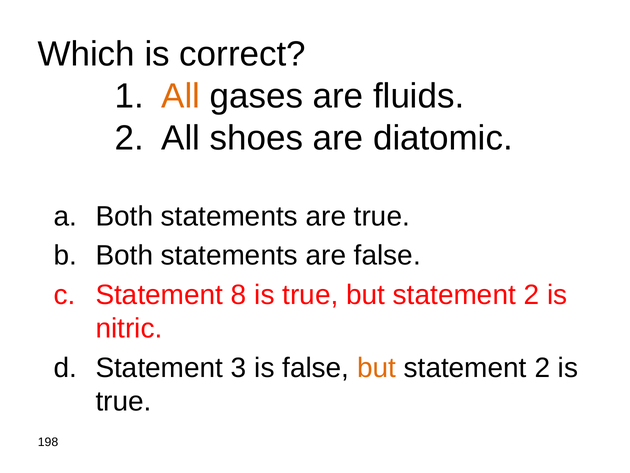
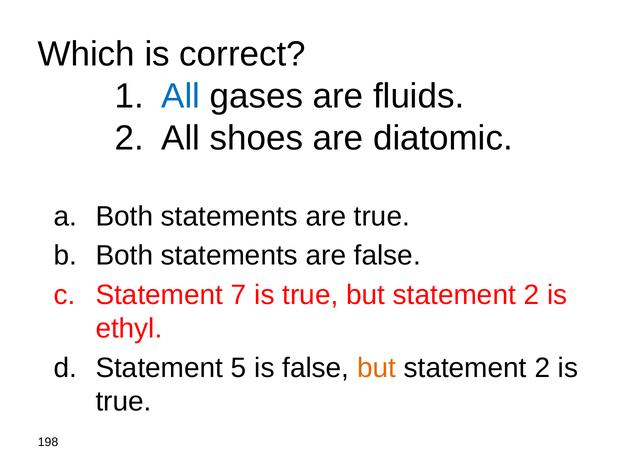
All colour: orange -> blue (181, 96)
8: 8 -> 7 (239, 295)
nitric: nitric -> ethyl (129, 328)
3: 3 -> 5 (239, 368)
